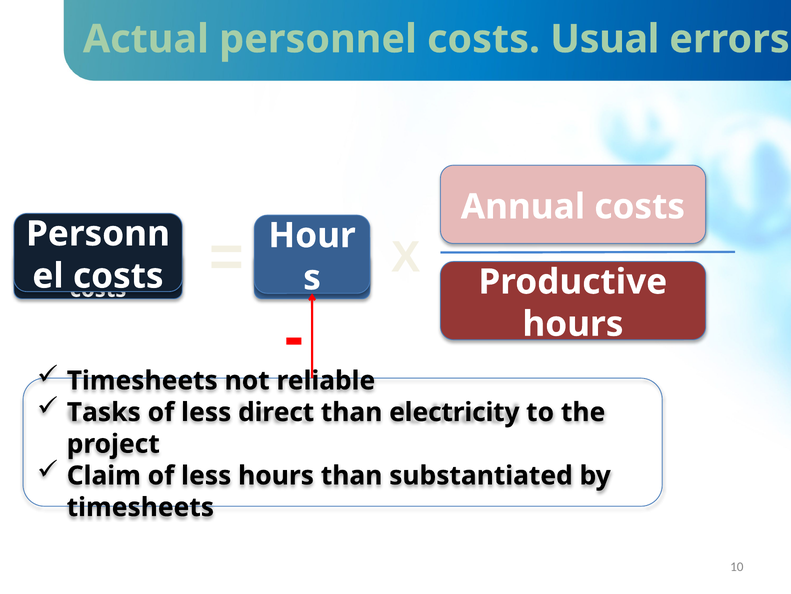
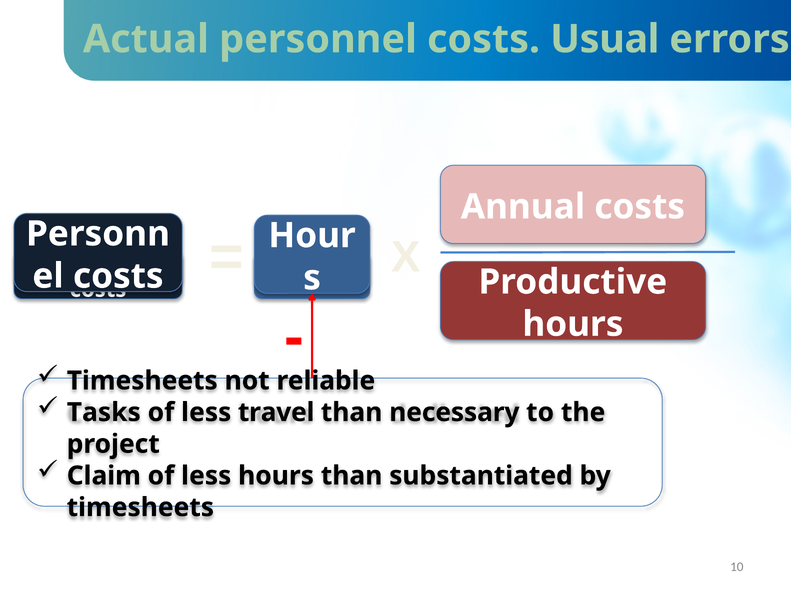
direct: direct -> travel (276, 412)
electricity: electricity -> necessary (454, 412)
